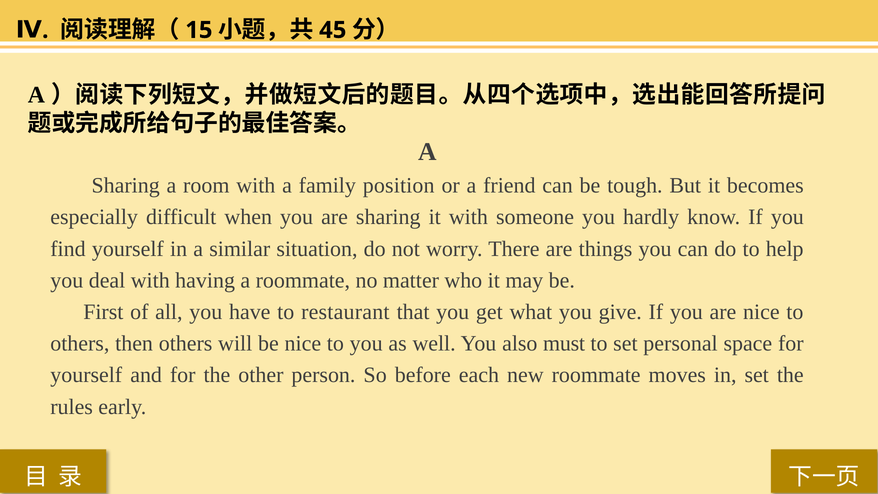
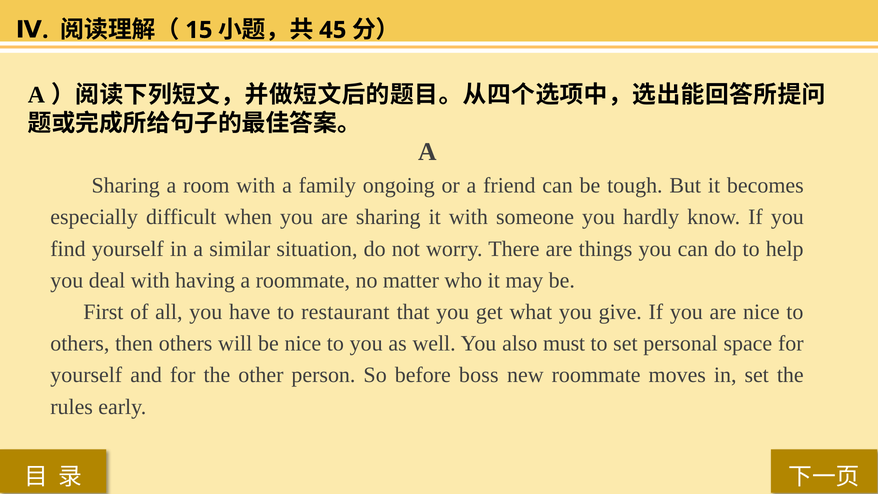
position: position -> ongoing (399, 186)
each: each -> boss (479, 375)
